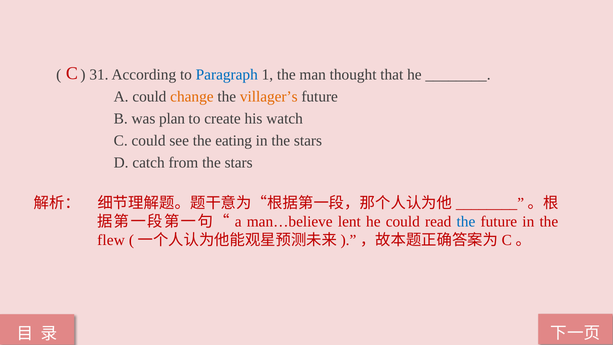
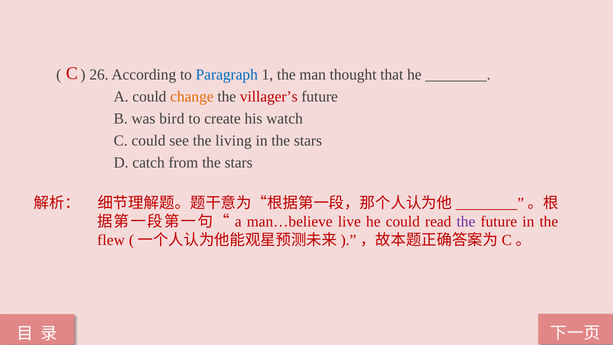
31: 31 -> 26 (99, 74)
villager’s colour: orange -> red (269, 97)
plan: plan -> bird (172, 119)
eating: eating -> living (234, 141)
lent: lent -> live (349, 222)
the colour: blue -> purple (466, 222)
